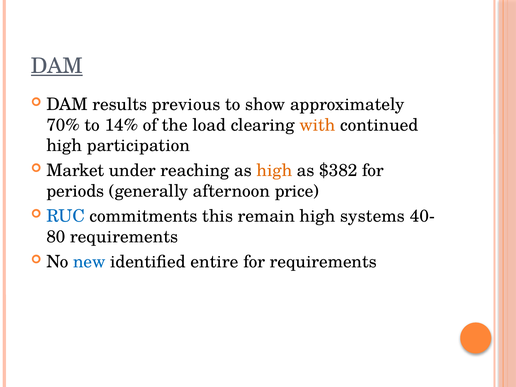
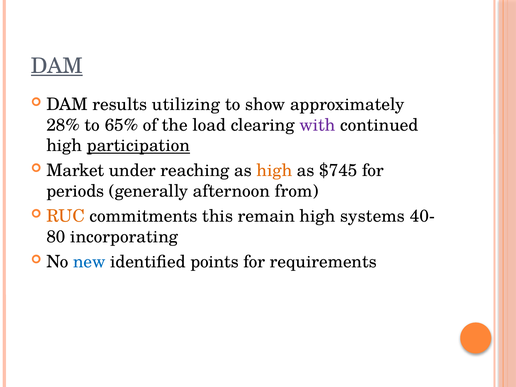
previous: previous -> utilizing (186, 104)
70%: 70% -> 28% (63, 125)
14%: 14% -> 65% (121, 125)
with colour: orange -> purple (317, 125)
participation underline: none -> present (138, 146)
$382: $382 -> $745 (338, 171)
price: price -> from (297, 191)
RUC colour: blue -> orange (66, 216)
requirements: requirements -> incorporating (124, 237)
entire: entire -> points (215, 262)
